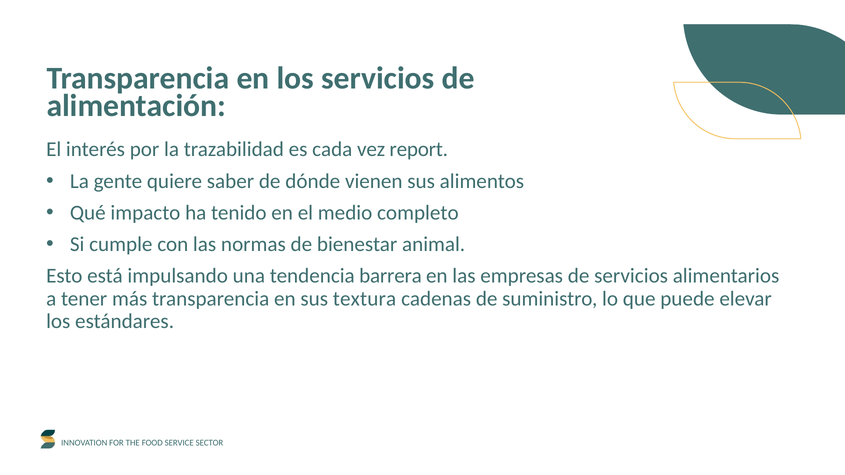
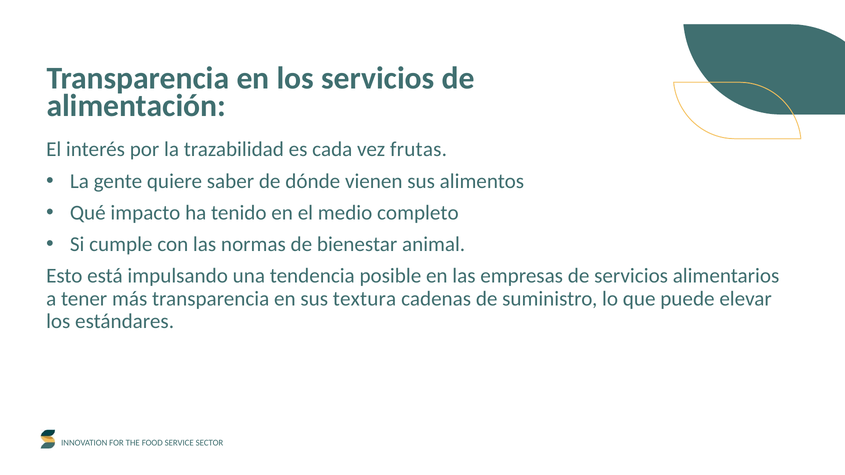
report: report -> frutas (419, 150)
barrera: barrera -> posible (390, 276)
